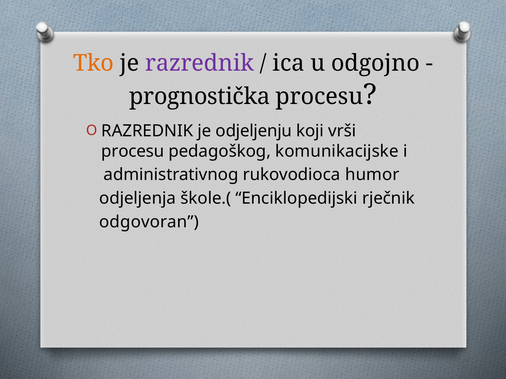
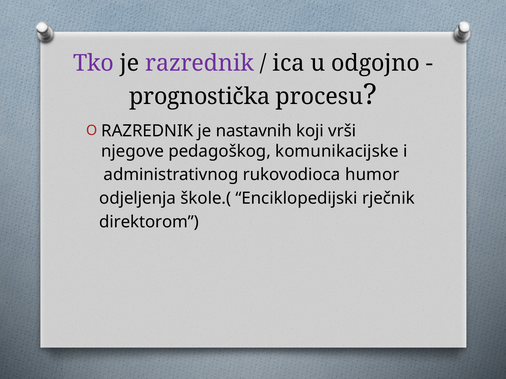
Tko colour: orange -> purple (94, 63)
odjeljenju: odjeljenju -> nastavnih (254, 131)
procesu: procesu -> njegove (133, 151)
odgovoran: odgovoran -> direktorom (149, 222)
